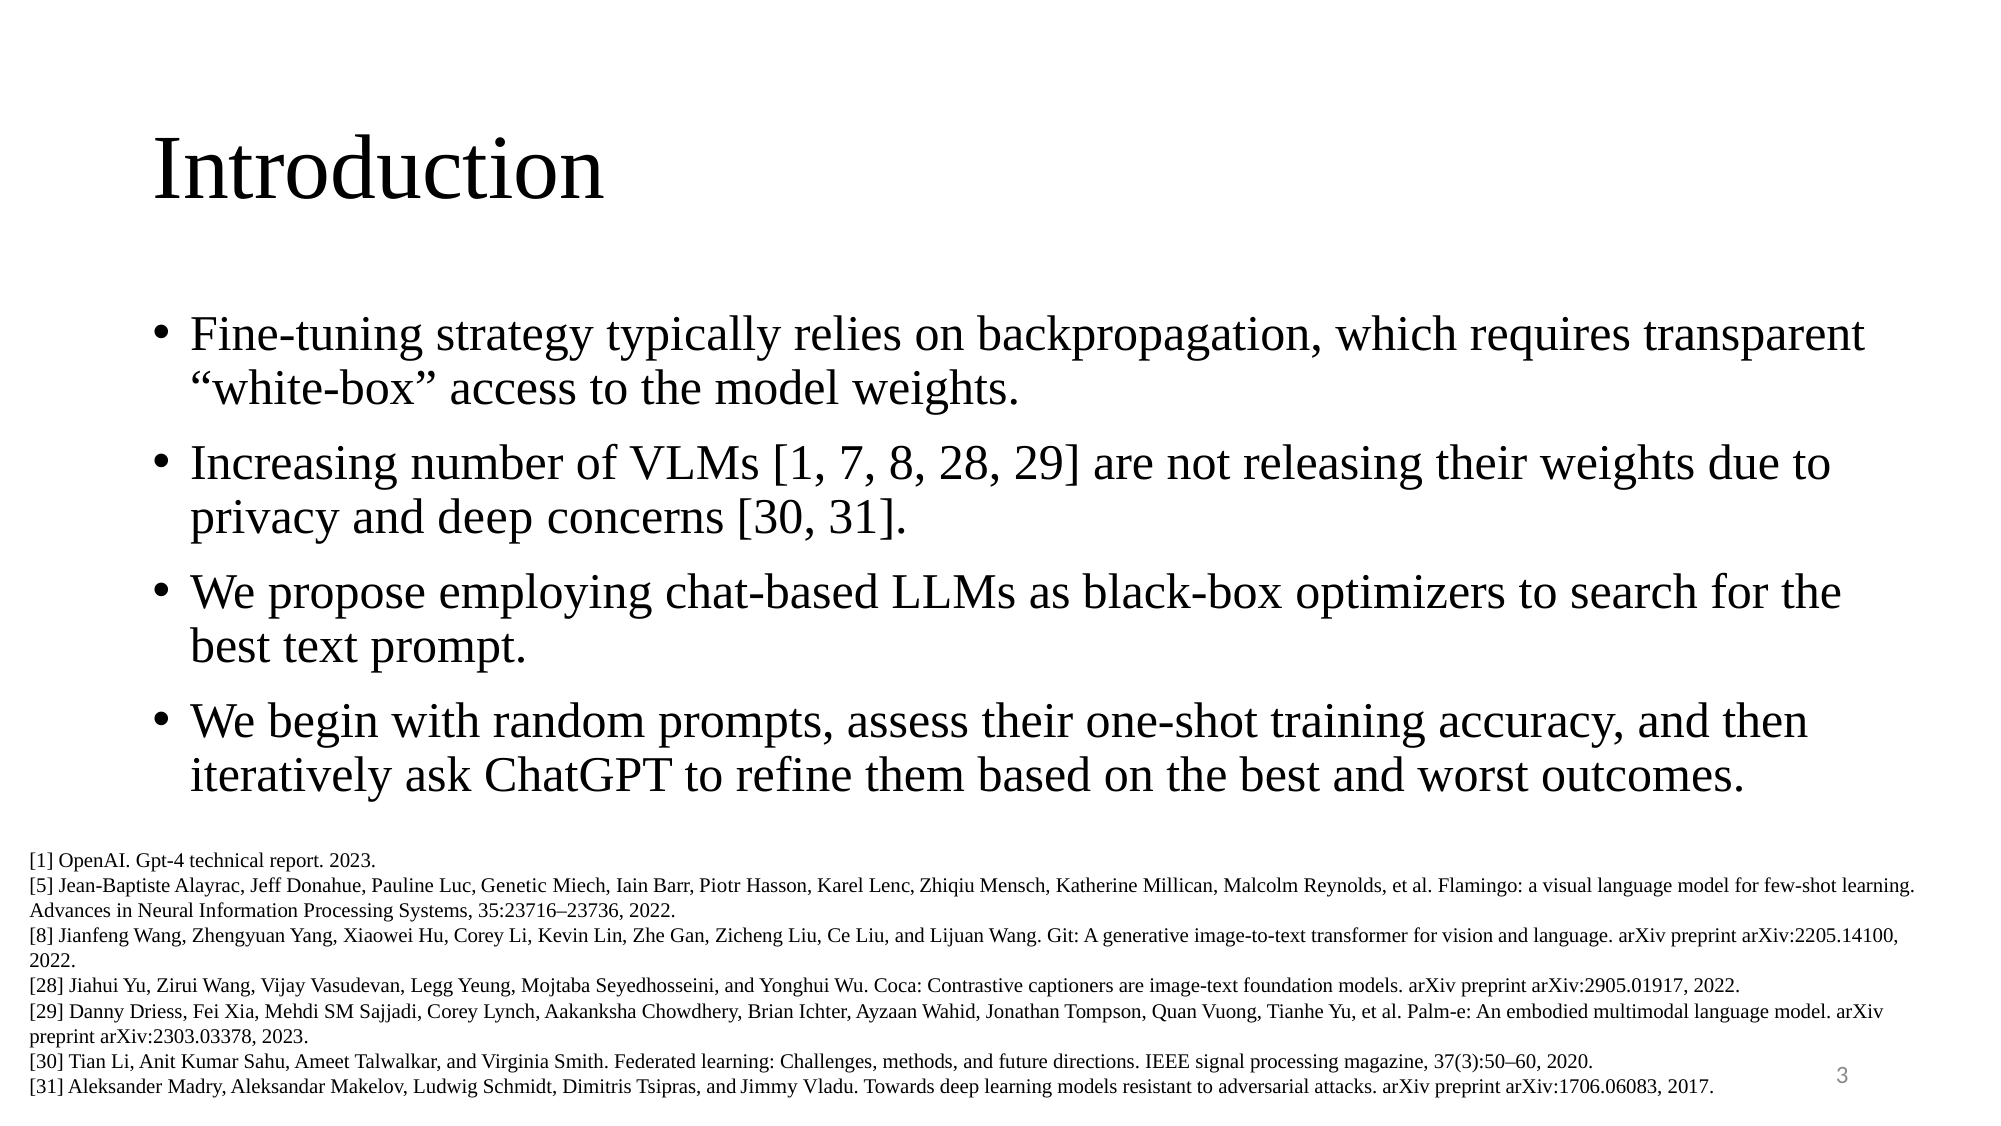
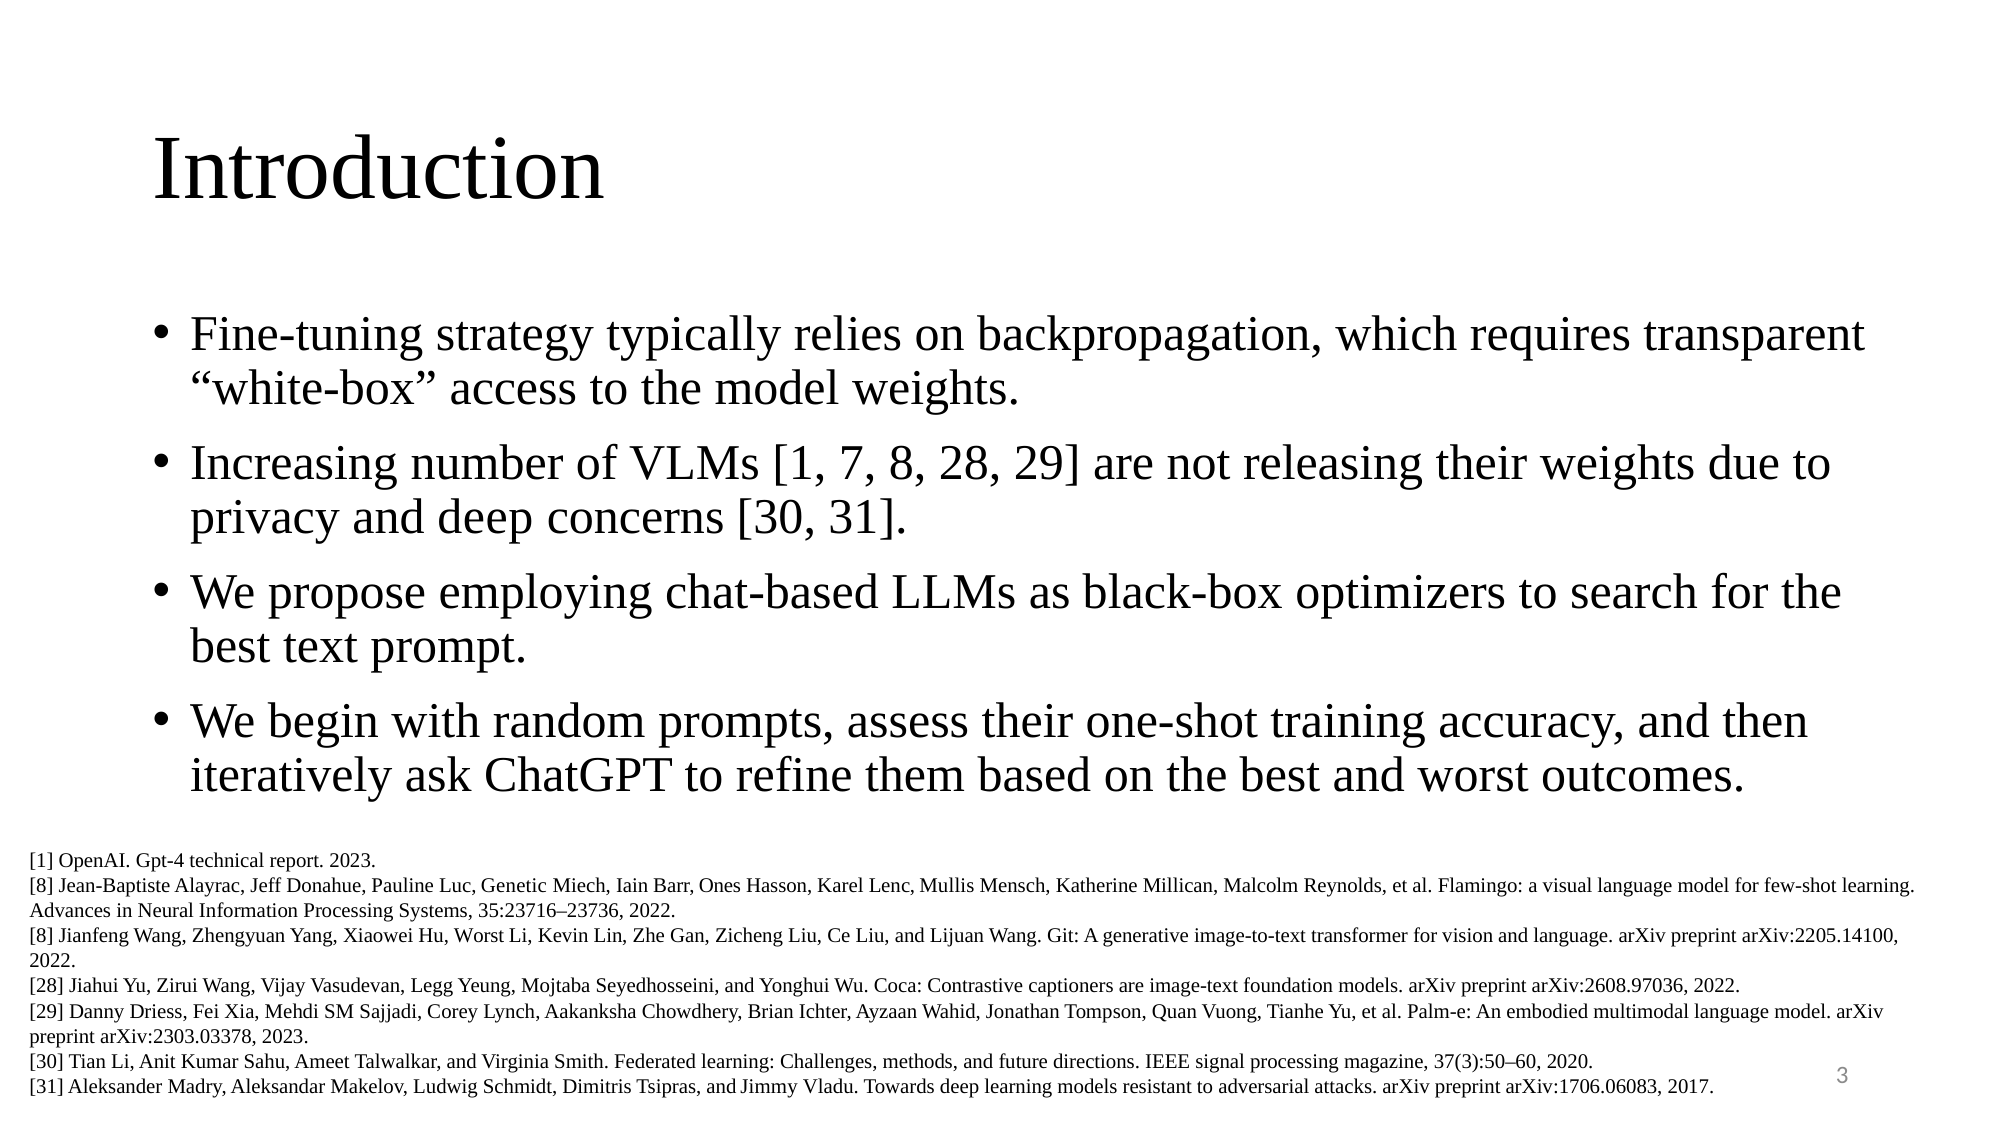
5: 5 -> 8 (41, 885)
Piotr: Piotr -> Ones (720, 885)
Zhiqiu: Zhiqiu -> Mullis (947, 885)
Hu Corey: Corey -> Worst (479, 936)
arXiv:2905.01917: arXiv:2905.01917 -> arXiv:2608.97036 (1610, 986)
